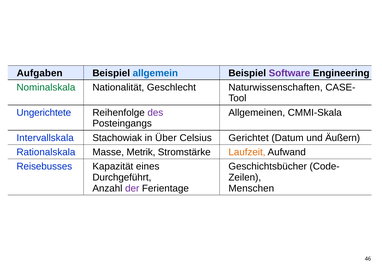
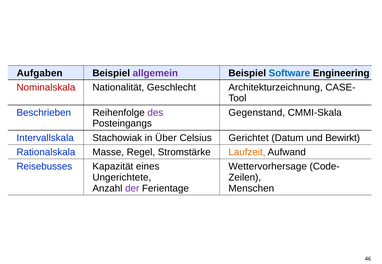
allgemein colour: blue -> purple (155, 73)
Software colour: purple -> blue (289, 73)
Nominalskala colour: green -> red (46, 88)
Naturwissenschaften: Naturwissenschaften -> Architekturzeichnung (276, 88)
Ungerichtete: Ungerichtete -> Beschrieben (44, 113)
Allgemeinen: Allgemeinen -> Gegenstand (257, 113)
Äußern: Äußern -> Bewirkt (343, 138)
Metrik: Metrik -> Regel (141, 152)
Geschichtsbücher: Geschichtsbücher -> Wettervorhersage (268, 167)
Durchgeführt: Durchgeführt -> Ungerichtete (122, 178)
